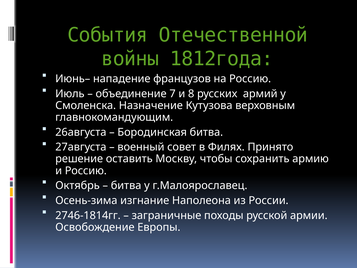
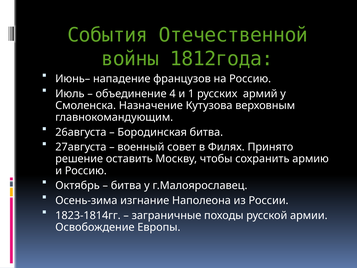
7: 7 -> 4 (173, 94)
8: 8 -> 1 (191, 94)
2746-1814гг: 2746-1814гг -> 1823-1814гг (88, 215)
